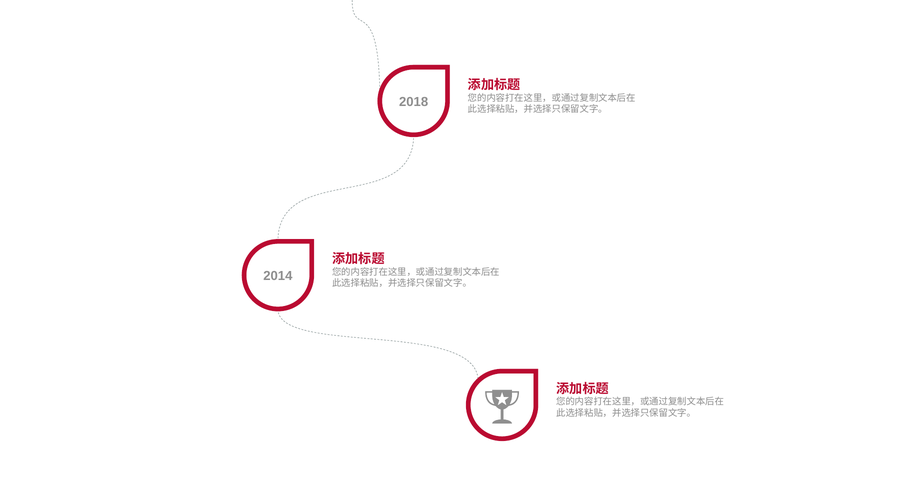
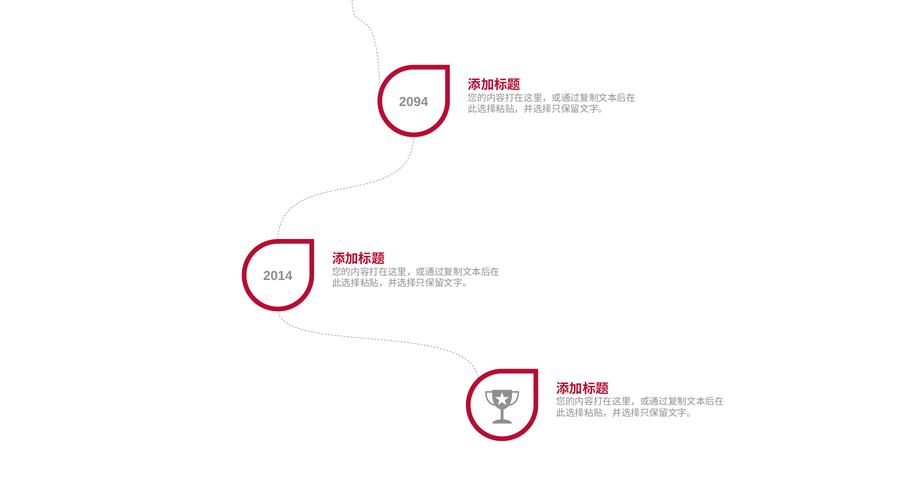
2018: 2018 -> 2094 (414, 102)
